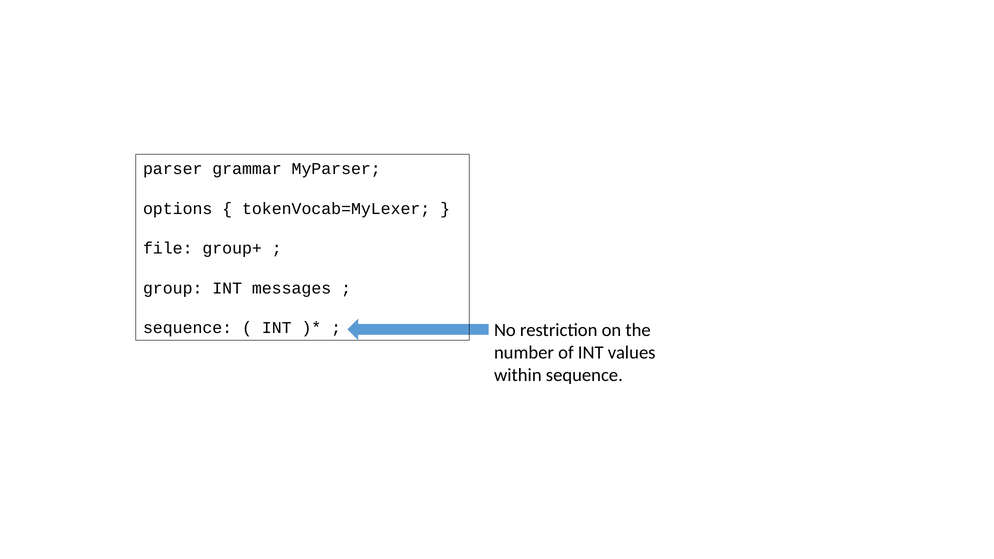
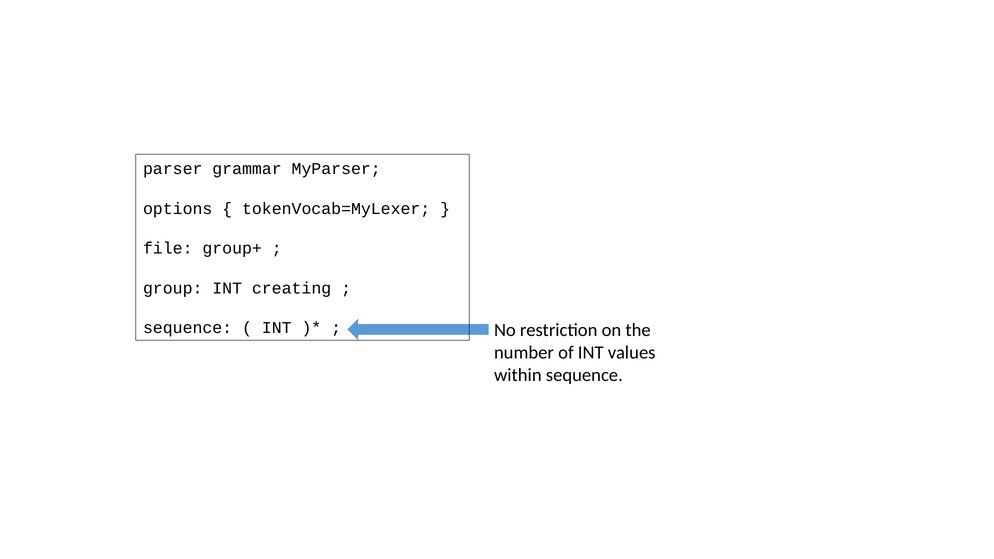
messages: messages -> creating (292, 288)
